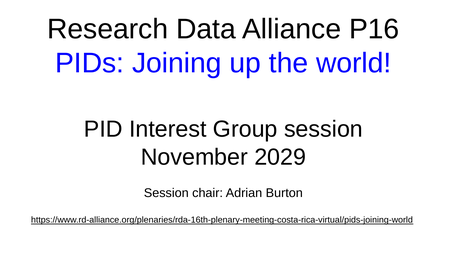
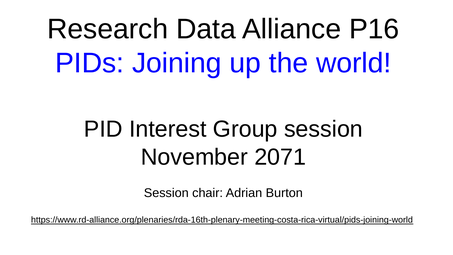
2029: 2029 -> 2071 (280, 157)
